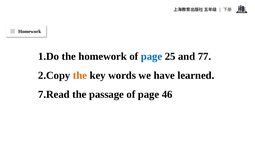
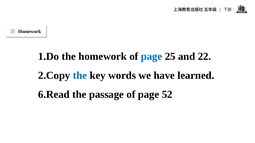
77: 77 -> 22 (204, 57)
the colour: orange -> blue (80, 76)
7.Read: 7.Read -> 6.Read (54, 95)
46: 46 -> 52 (167, 95)
